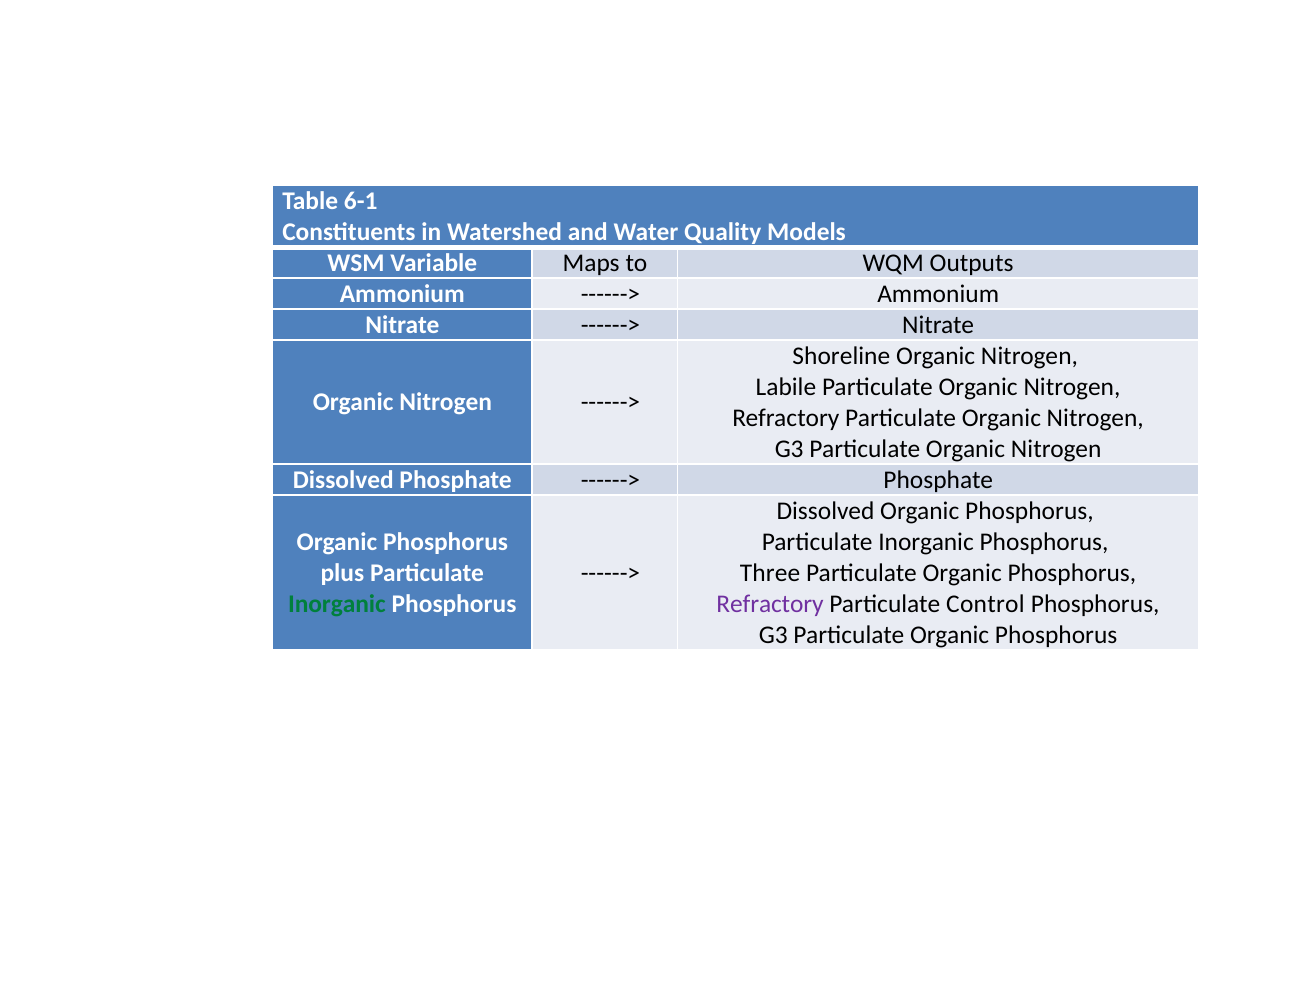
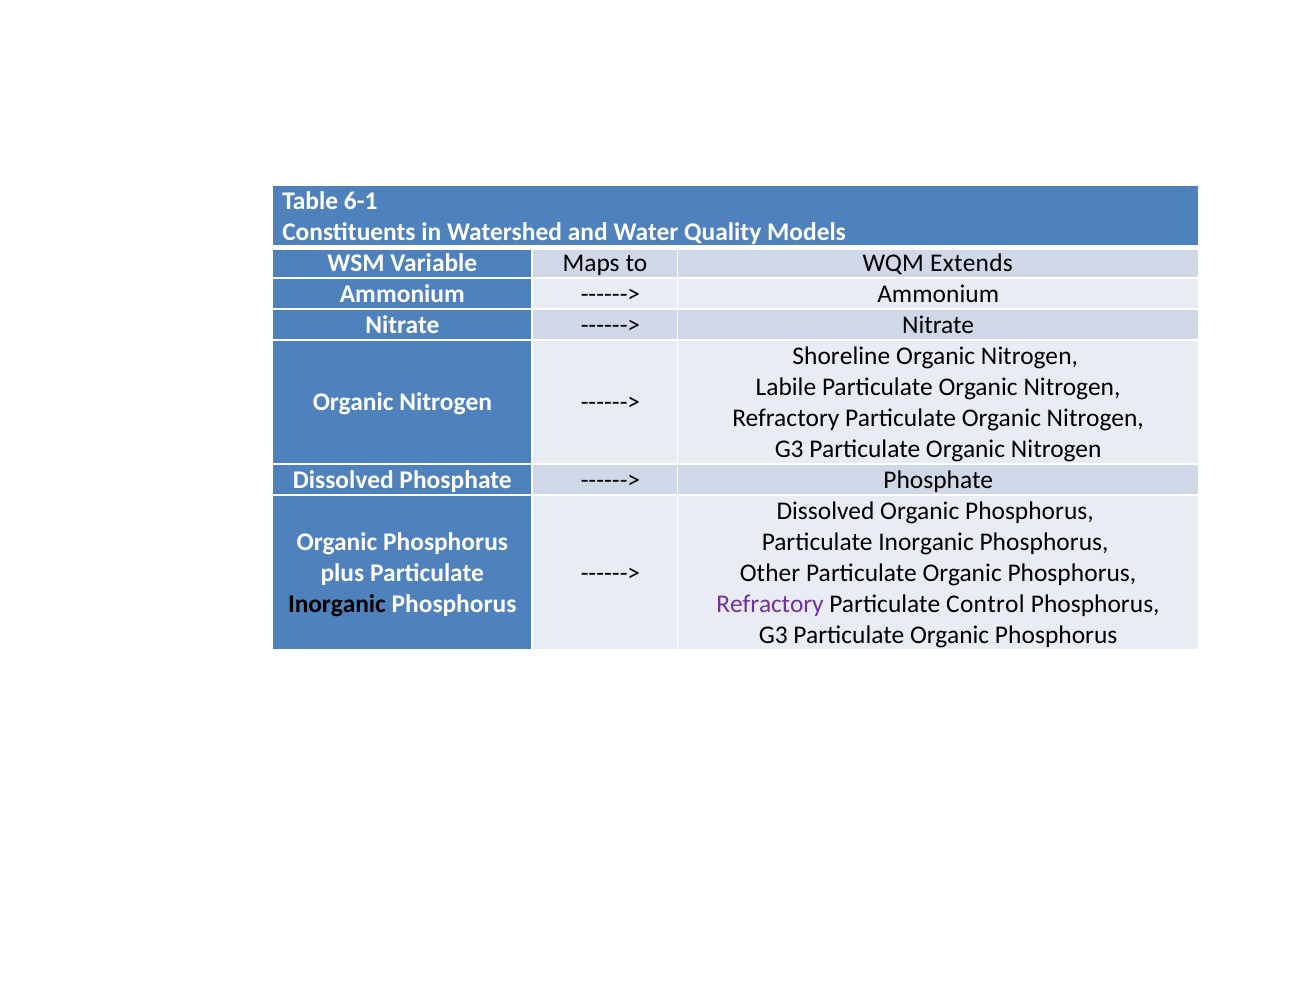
Outputs: Outputs -> Extends (971, 263)
Three: Three -> Other (770, 573)
Inorganic colour: green -> black (337, 604)
